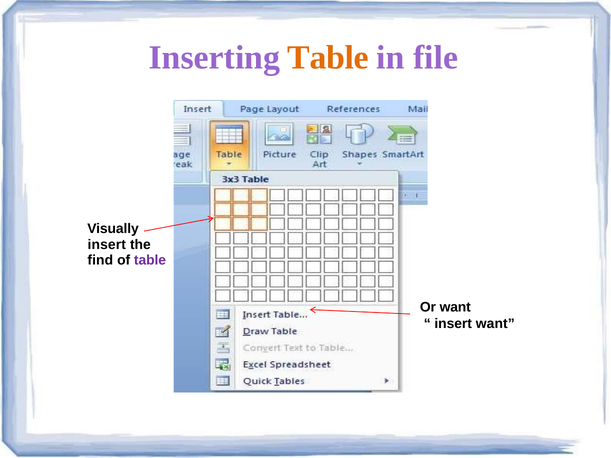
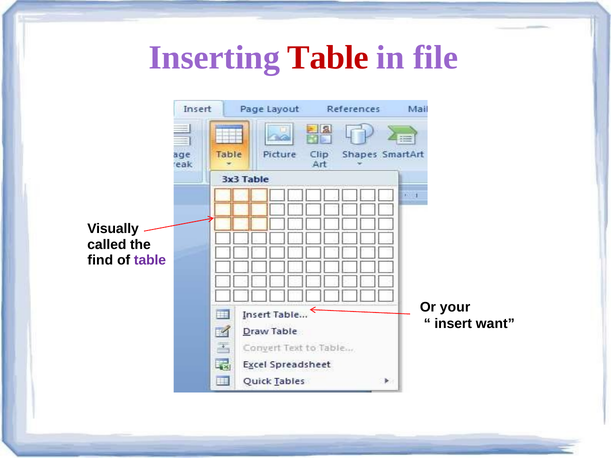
Table colour: orange -> red (328, 58)
insert: insert -> called (107, 245)
Or want: want -> your (455, 308)
